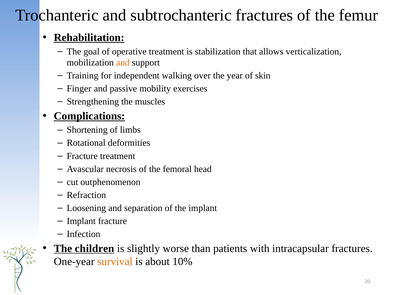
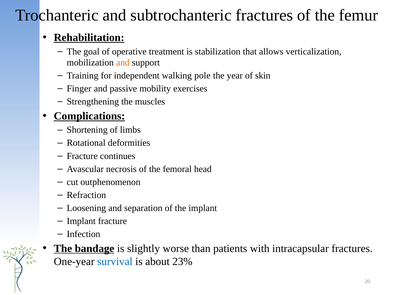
over: over -> pole (202, 76)
Fracture treatment: treatment -> continues (118, 156)
children: children -> bandage (95, 249)
survival colour: orange -> blue (115, 262)
10%: 10% -> 23% (182, 262)
